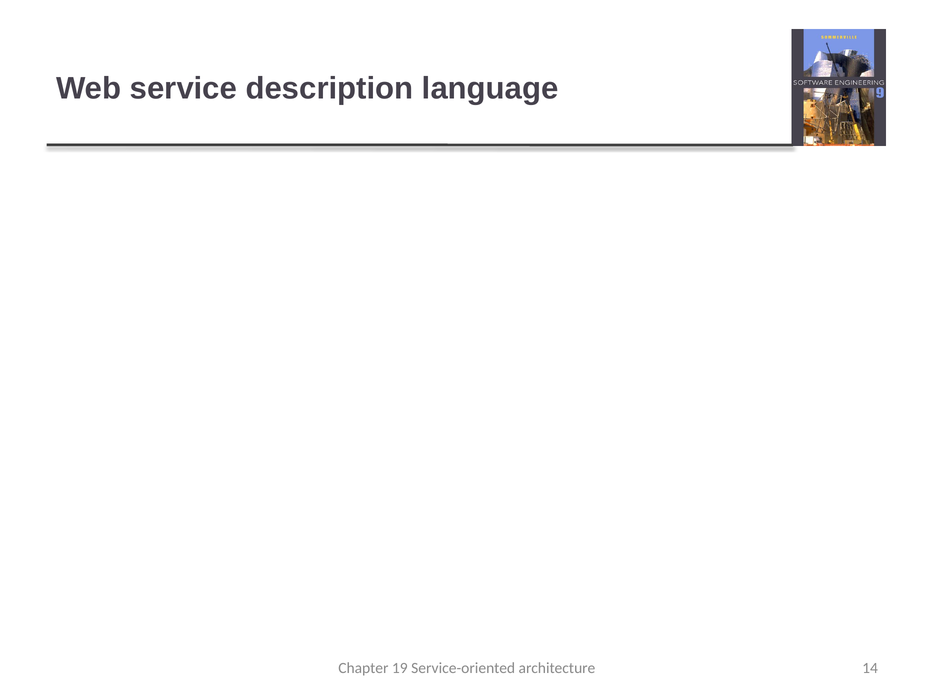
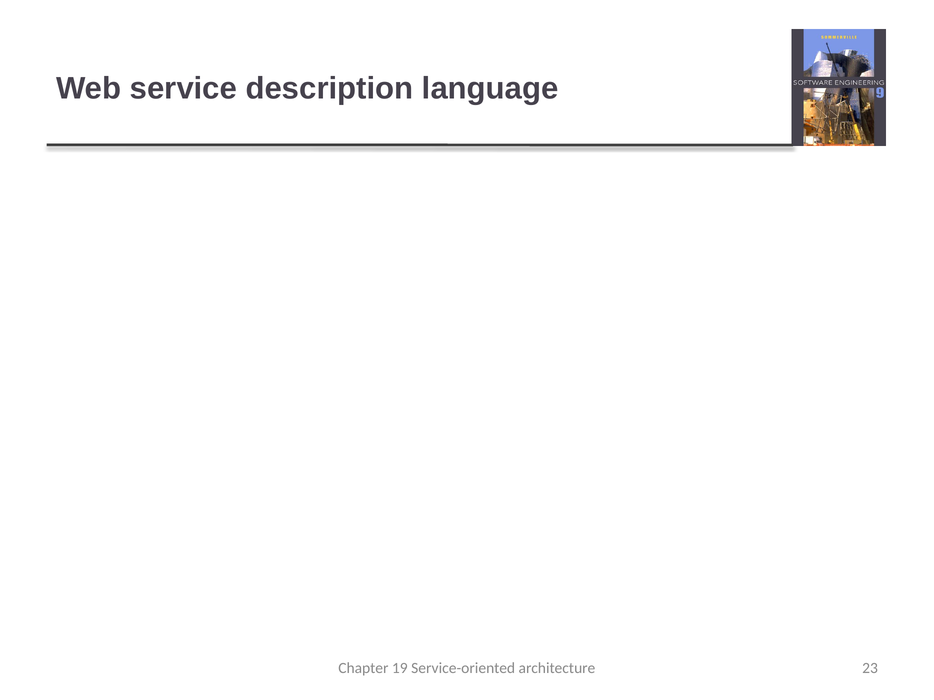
14: 14 -> 23 (870, 669)
